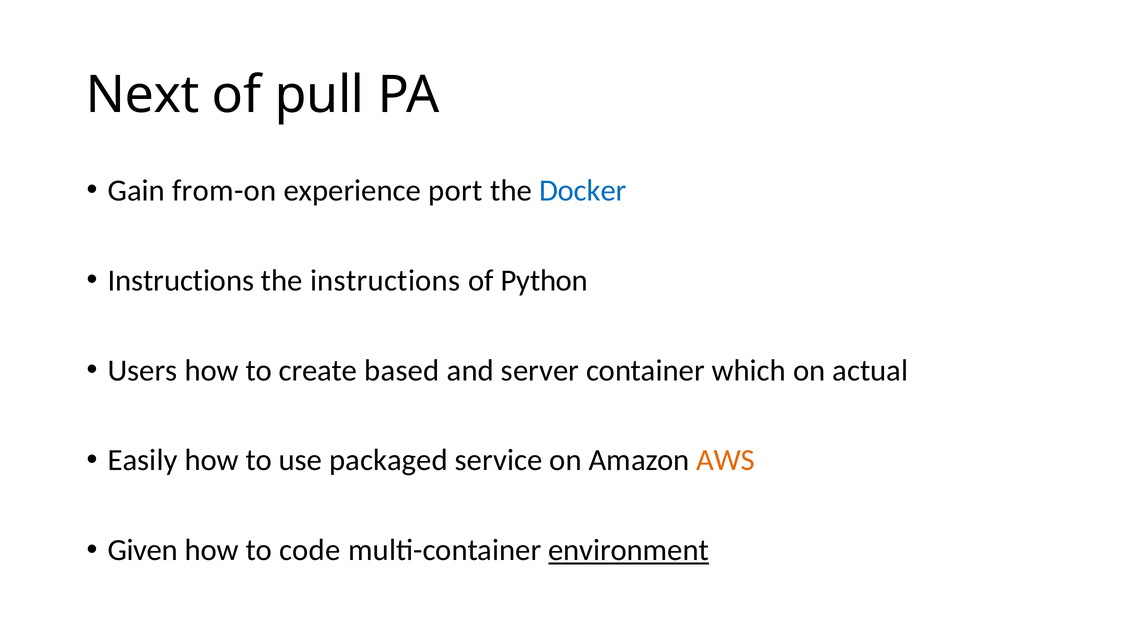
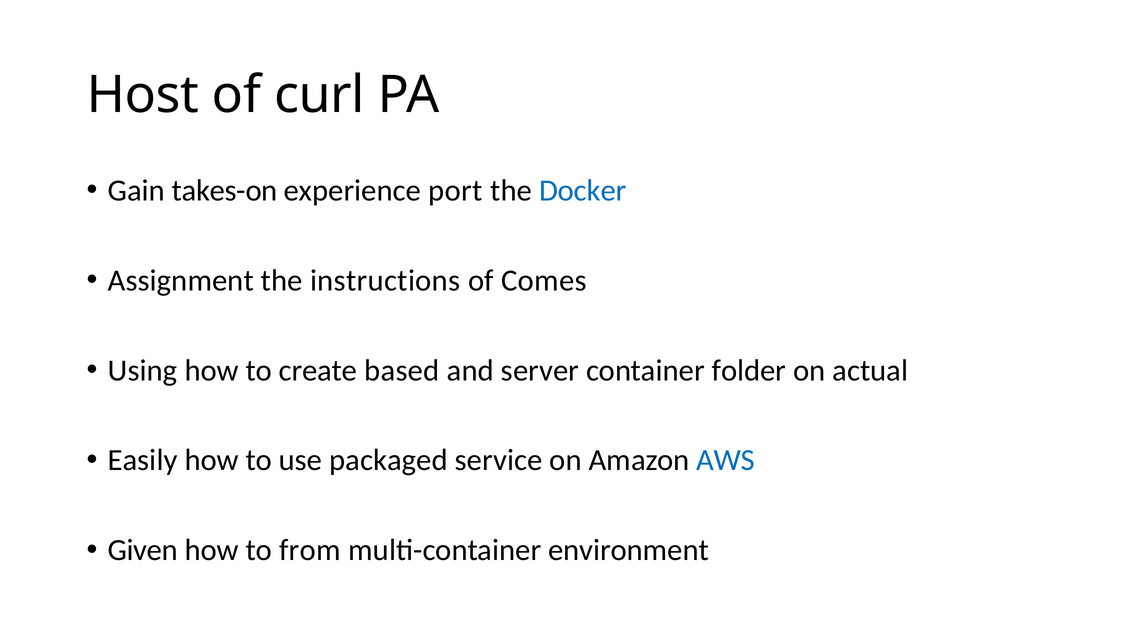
Next: Next -> Host (143, 95)
pull: pull -> curl (320, 95)
from-on: from-on -> takes-on (225, 191)
Instructions: Instructions -> Assignment (181, 281)
Python: Python -> Comes (544, 281)
Users: Users -> Using (143, 371)
which: which -> folder (749, 371)
AWS colour: orange -> blue (726, 461)
code: code -> from (310, 551)
environment underline: present -> none (629, 551)
